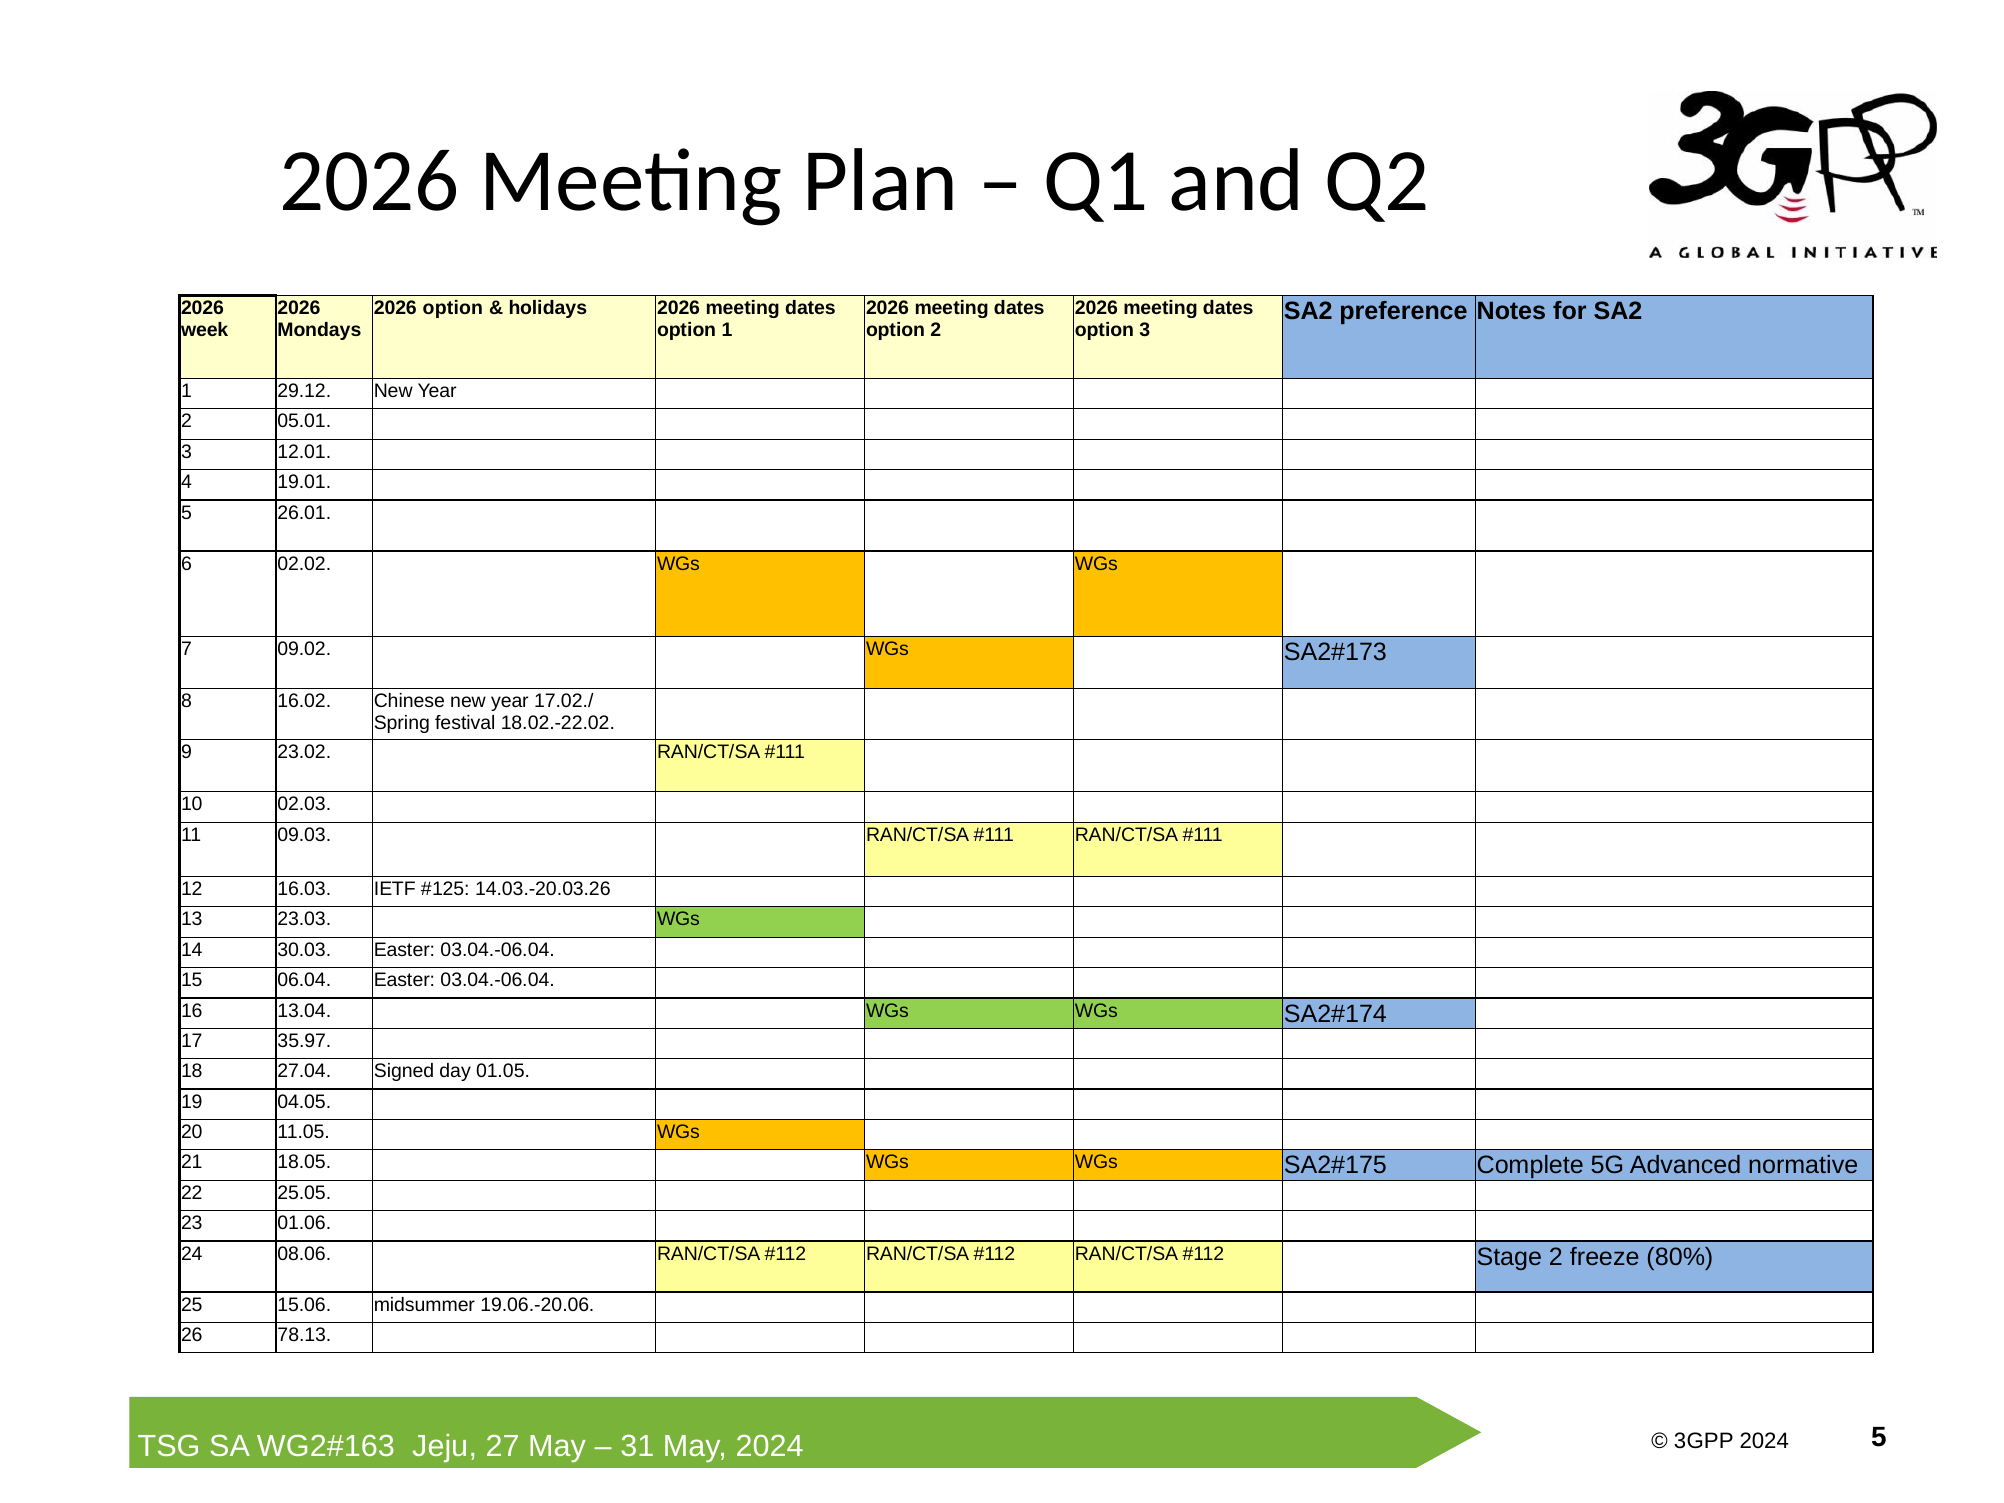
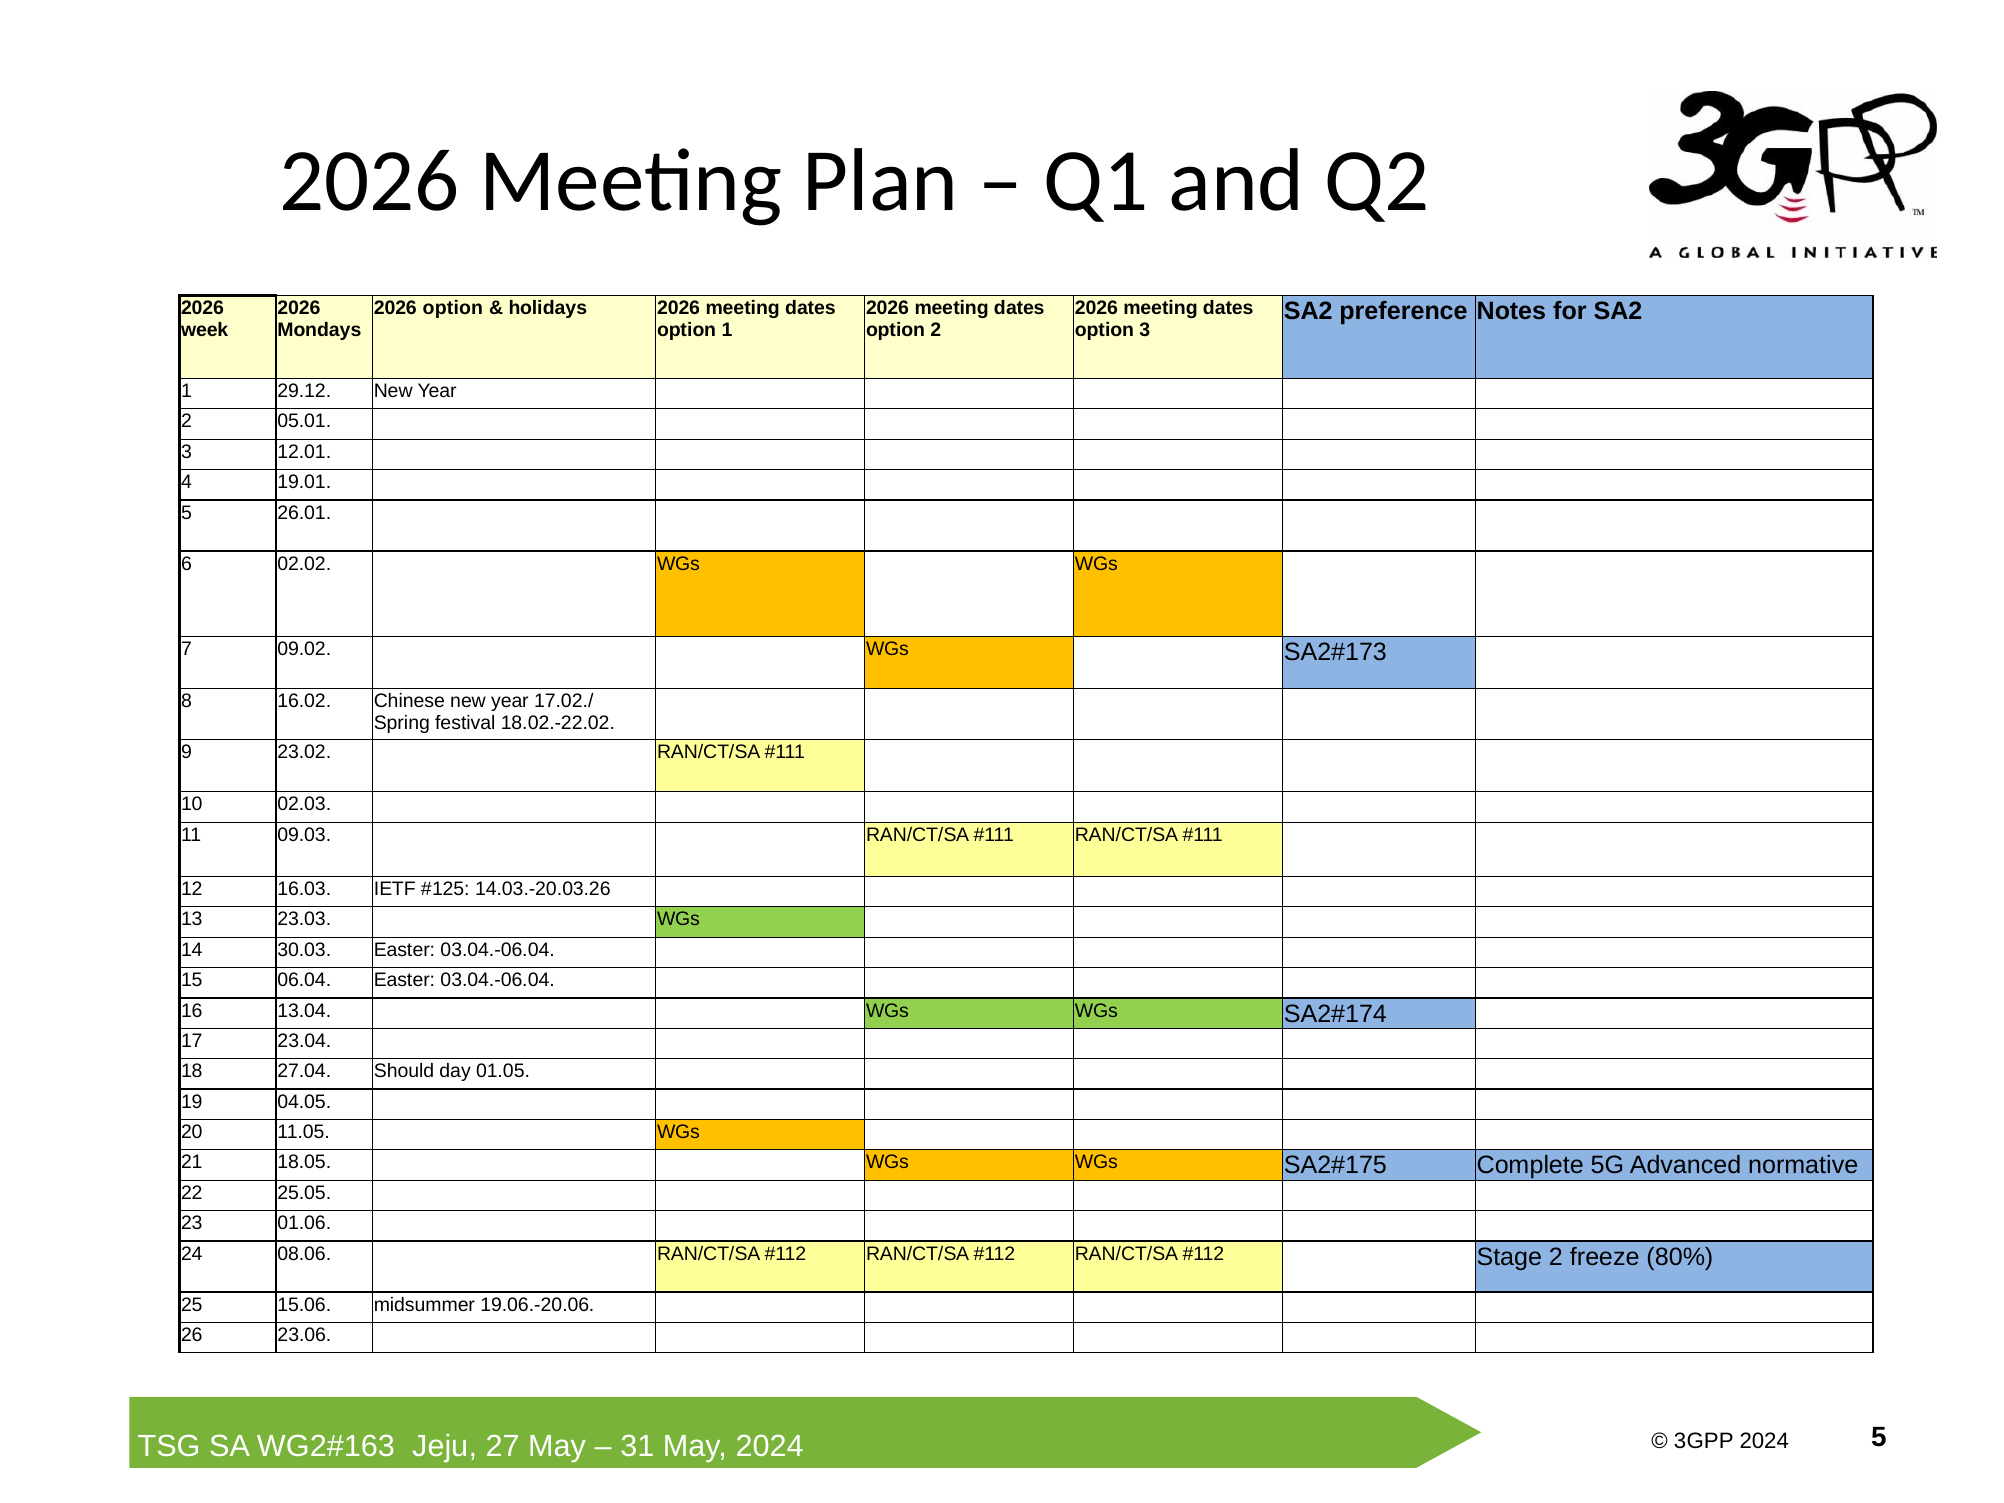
35.97: 35.97 -> 23.04 (304, 1041)
Signed: Signed -> Should (404, 1071)
78.13: 78.13 -> 23.06 (304, 1335)
